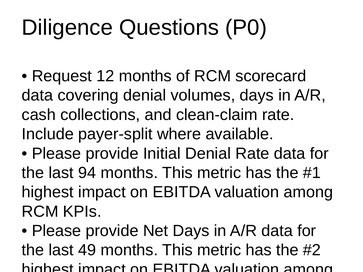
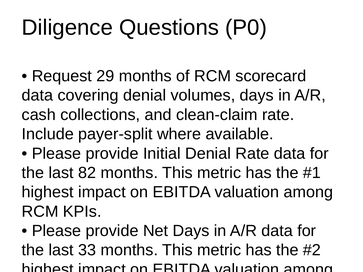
12: 12 -> 29 (105, 76)
94: 94 -> 82 (87, 173)
49: 49 -> 33 (87, 250)
